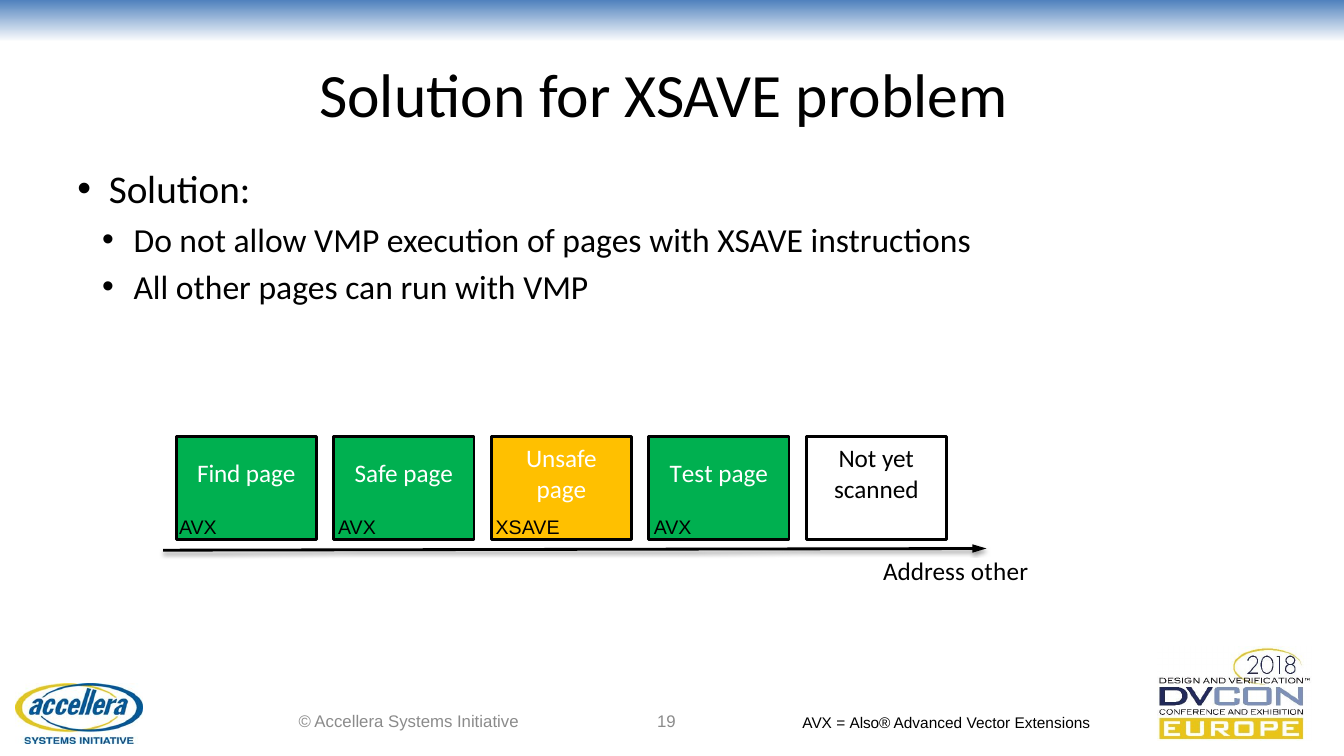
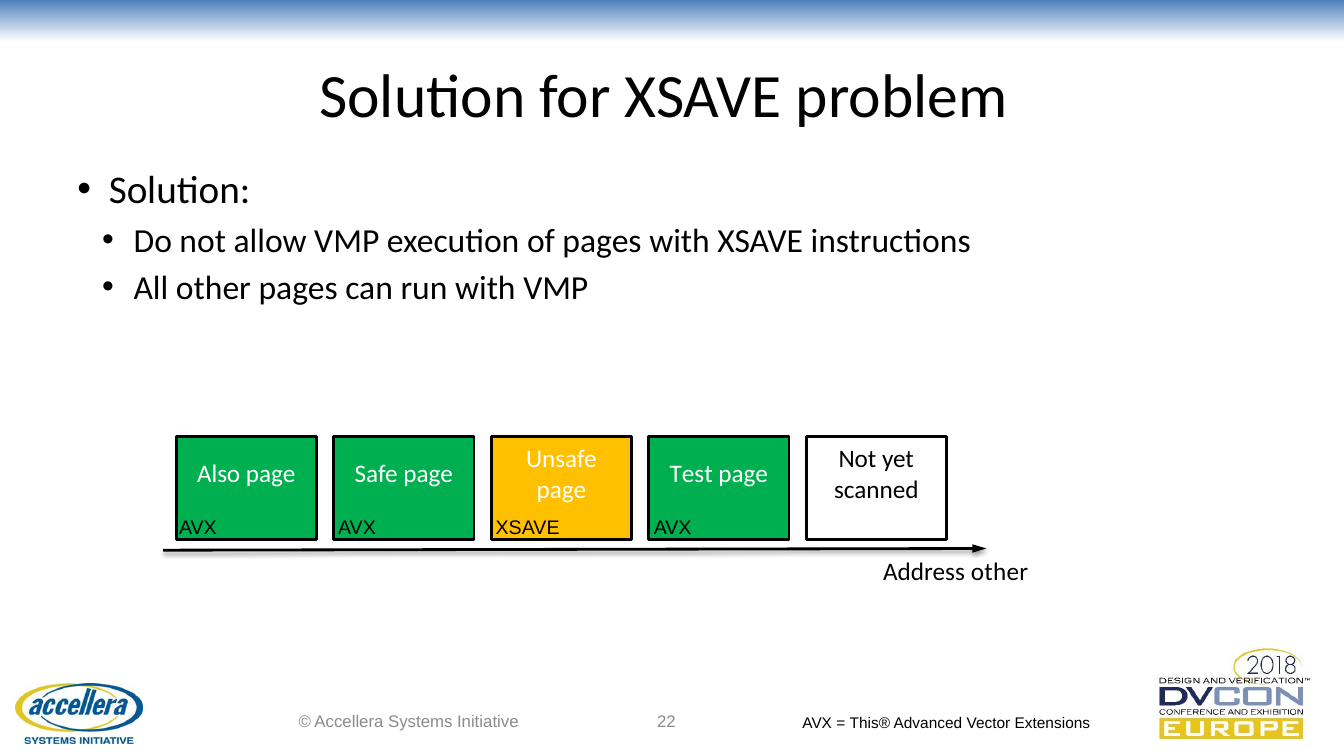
Find: Find -> Also (219, 475)
19: 19 -> 22 (666, 722)
Also®: Also® -> This® (870, 724)
